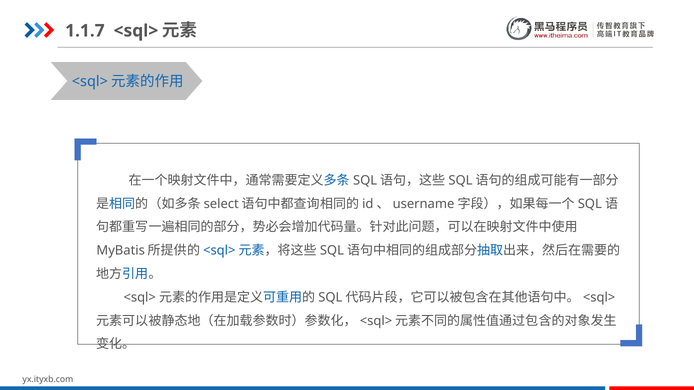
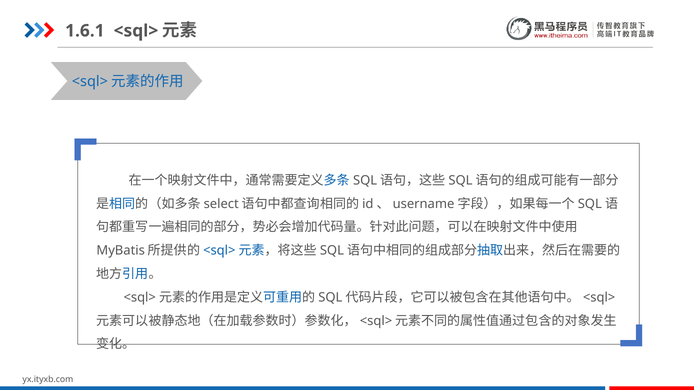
1.1.7: 1.1.7 -> 1.6.1 (85, 31)
